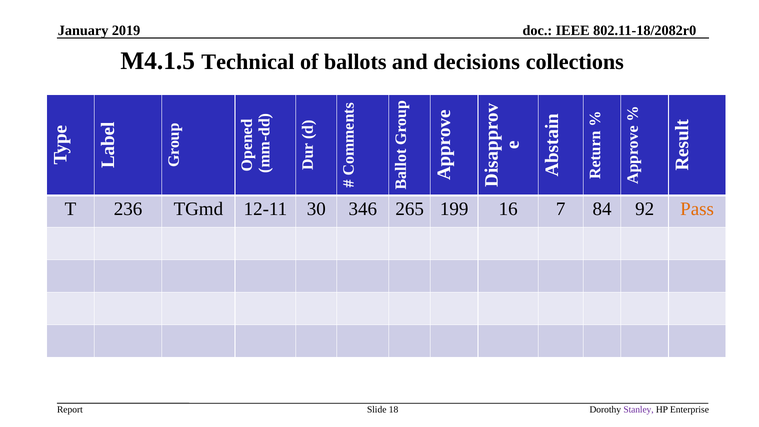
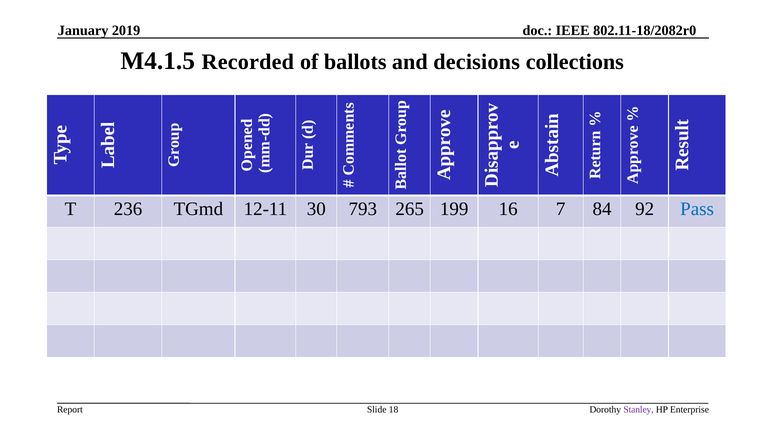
Technical: Technical -> Recorded (248, 62)
346: 346 -> 793 (363, 209)
Pass colour: orange -> blue (697, 209)
